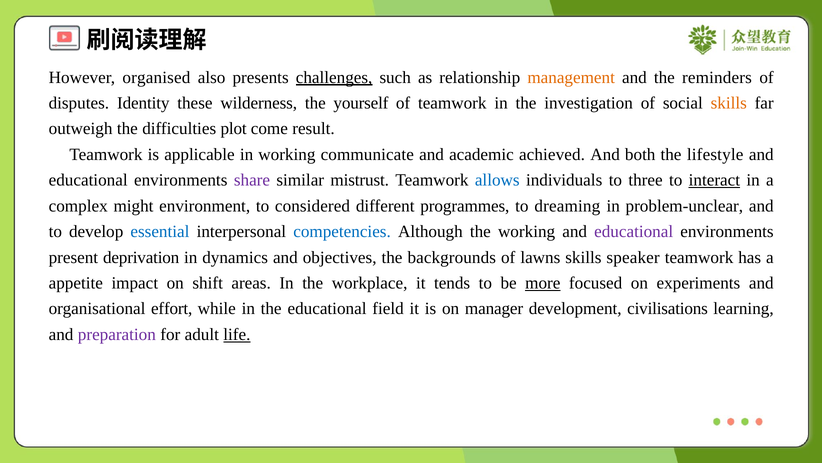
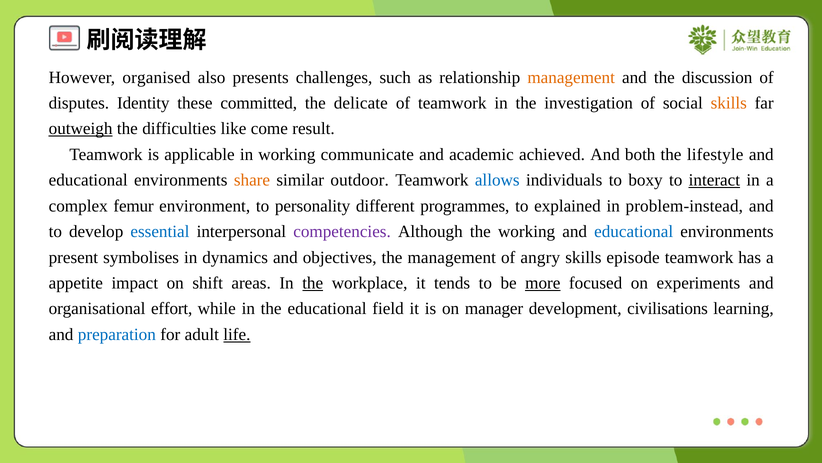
challenges underline: present -> none (334, 77)
reminders: reminders -> discussion (717, 77)
wilderness: wilderness -> committed (259, 103)
yourself: yourself -> delicate (361, 103)
outweigh underline: none -> present (81, 129)
plot: plot -> like (234, 129)
share colour: purple -> orange (252, 180)
mistrust: mistrust -> outdoor (360, 180)
three: three -> boxy (646, 180)
might: might -> femur (134, 206)
considered: considered -> personality (313, 206)
dreaming: dreaming -> explained (567, 206)
problem-unclear: problem-unclear -> problem-instead (684, 206)
competencies colour: blue -> purple (342, 231)
educational colour: purple -> blue (634, 231)
deprivation: deprivation -> symbolises (141, 257)
the backgrounds: backgrounds -> management (452, 257)
lawns: lawns -> angry (540, 257)
speaker: speaker -> episode (633, 257)
the underline: none -> present (313, 283)
preparation colour: purple -> blue (117, 334)
